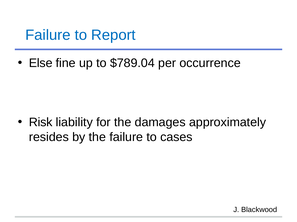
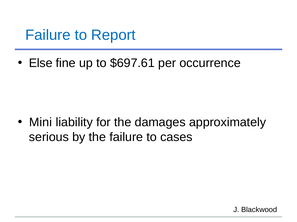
$789.04: $789.04 -> $697.61 (132, 63)
Risk: Risk -> Mini (41, 123)
resides: resides -> serious (49, 138)
